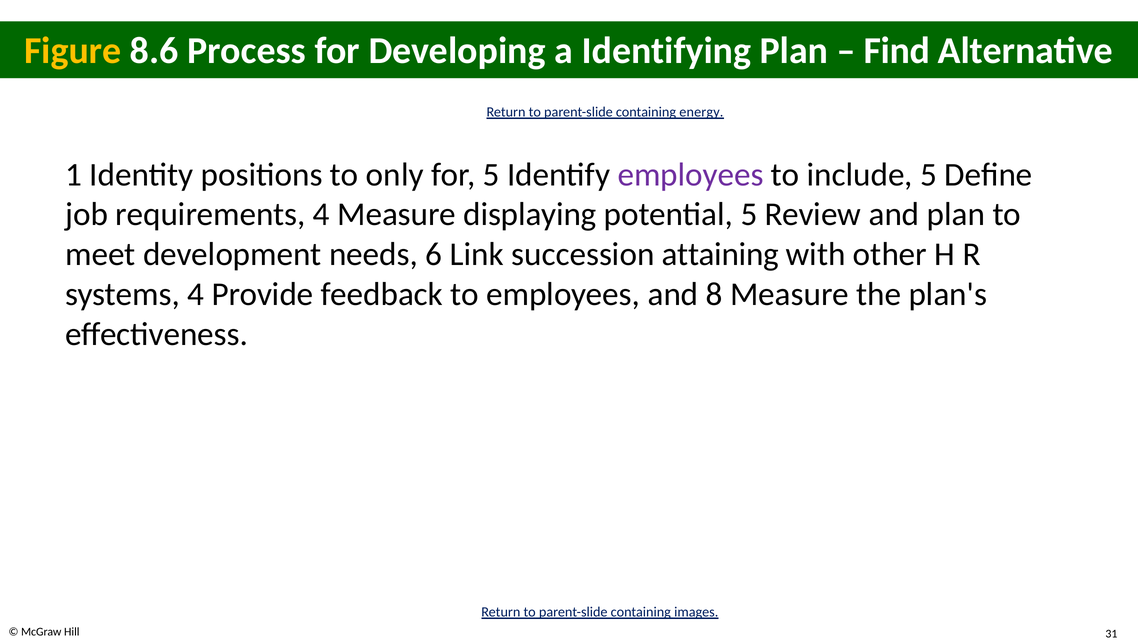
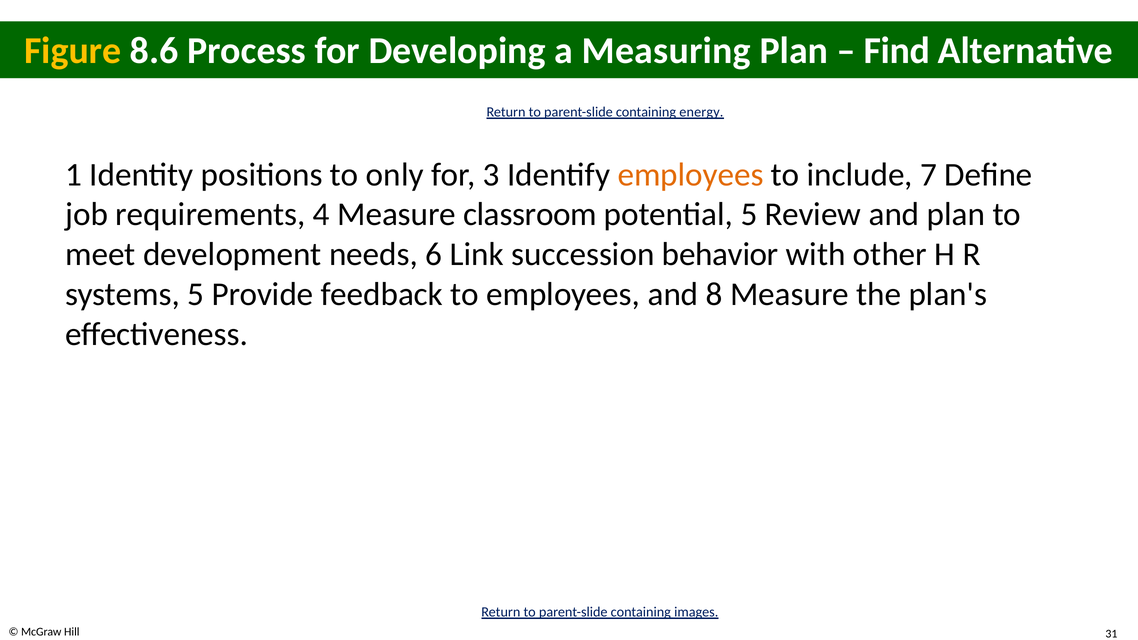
Identifying: Identifying -> Measuring (666, 51)
for 5: 5 -> 3 (491, 175)
employees colour: purple -> orange (691, 175)
include 5: 5 -> 7 (929, 175)
displaying: displaying -> classroom (530, 215)
attaining: attaining -> behavior (720, 254)
systems 4: 4 -> 5 (196, 294)
